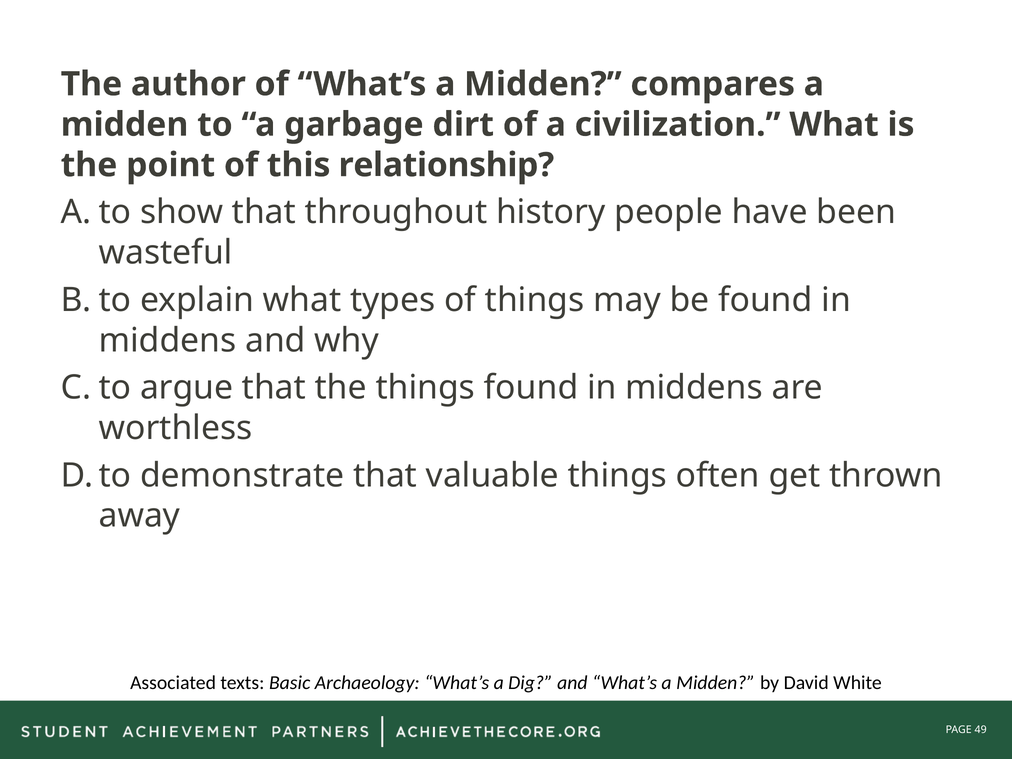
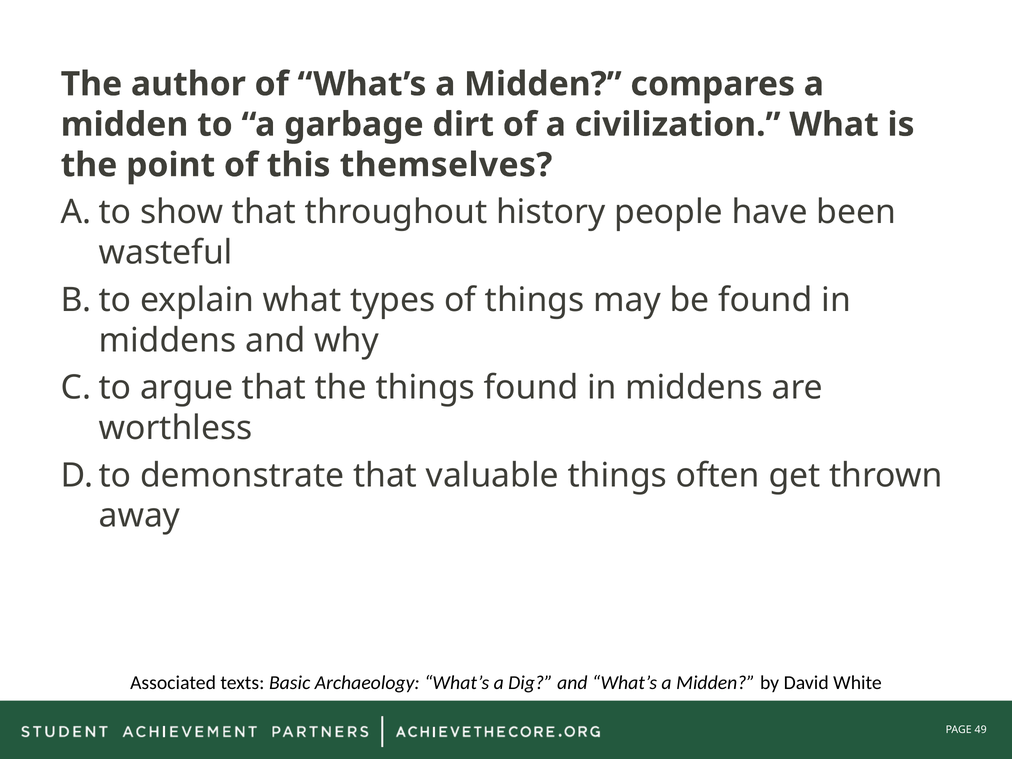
relationship: relationship -> themselves (446, 165)
